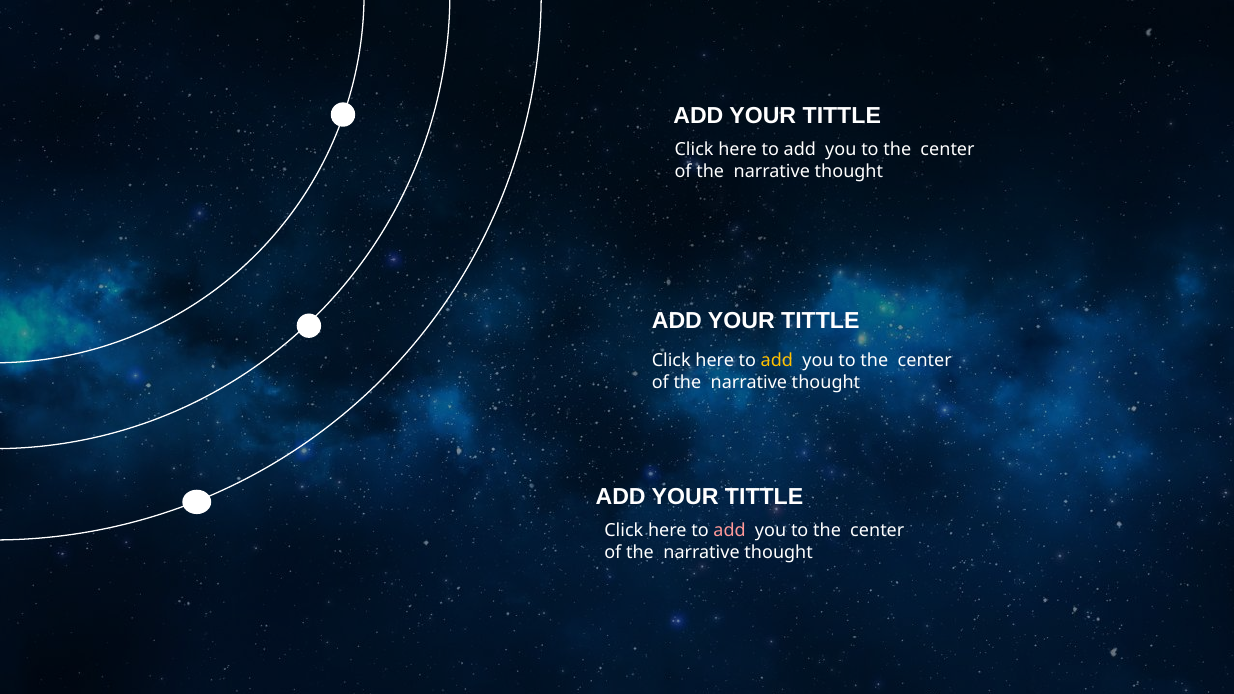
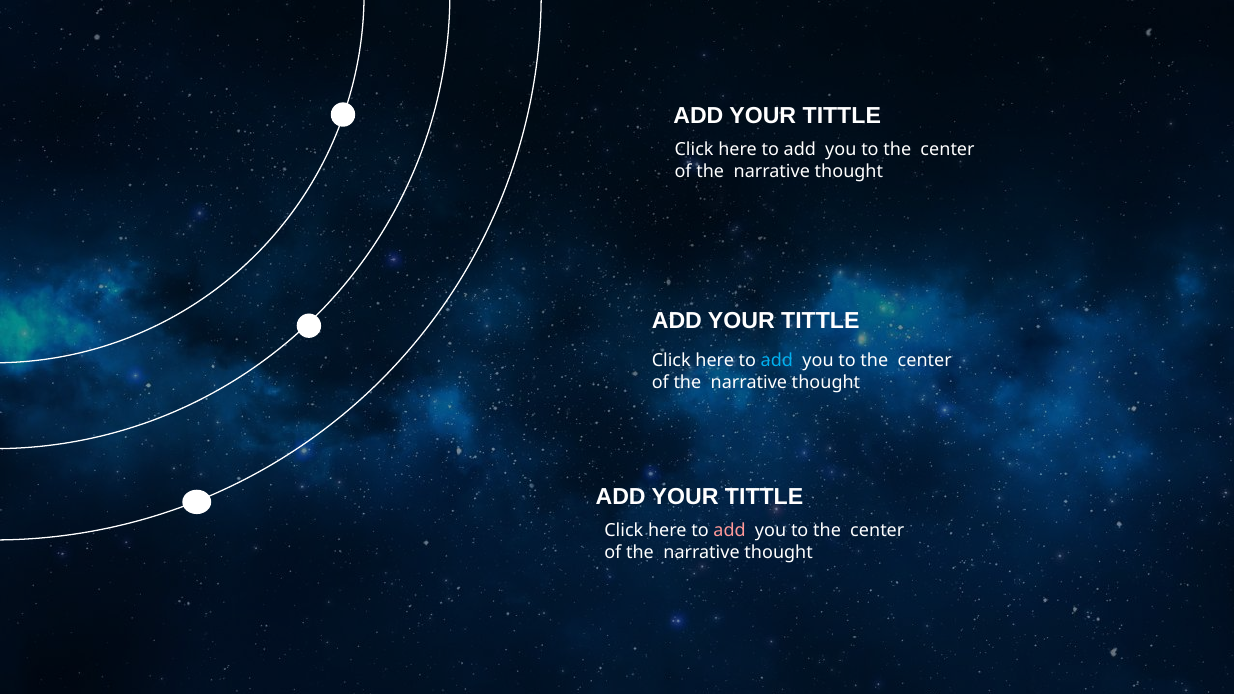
add colour: yellow -> light blue (777, 361)
